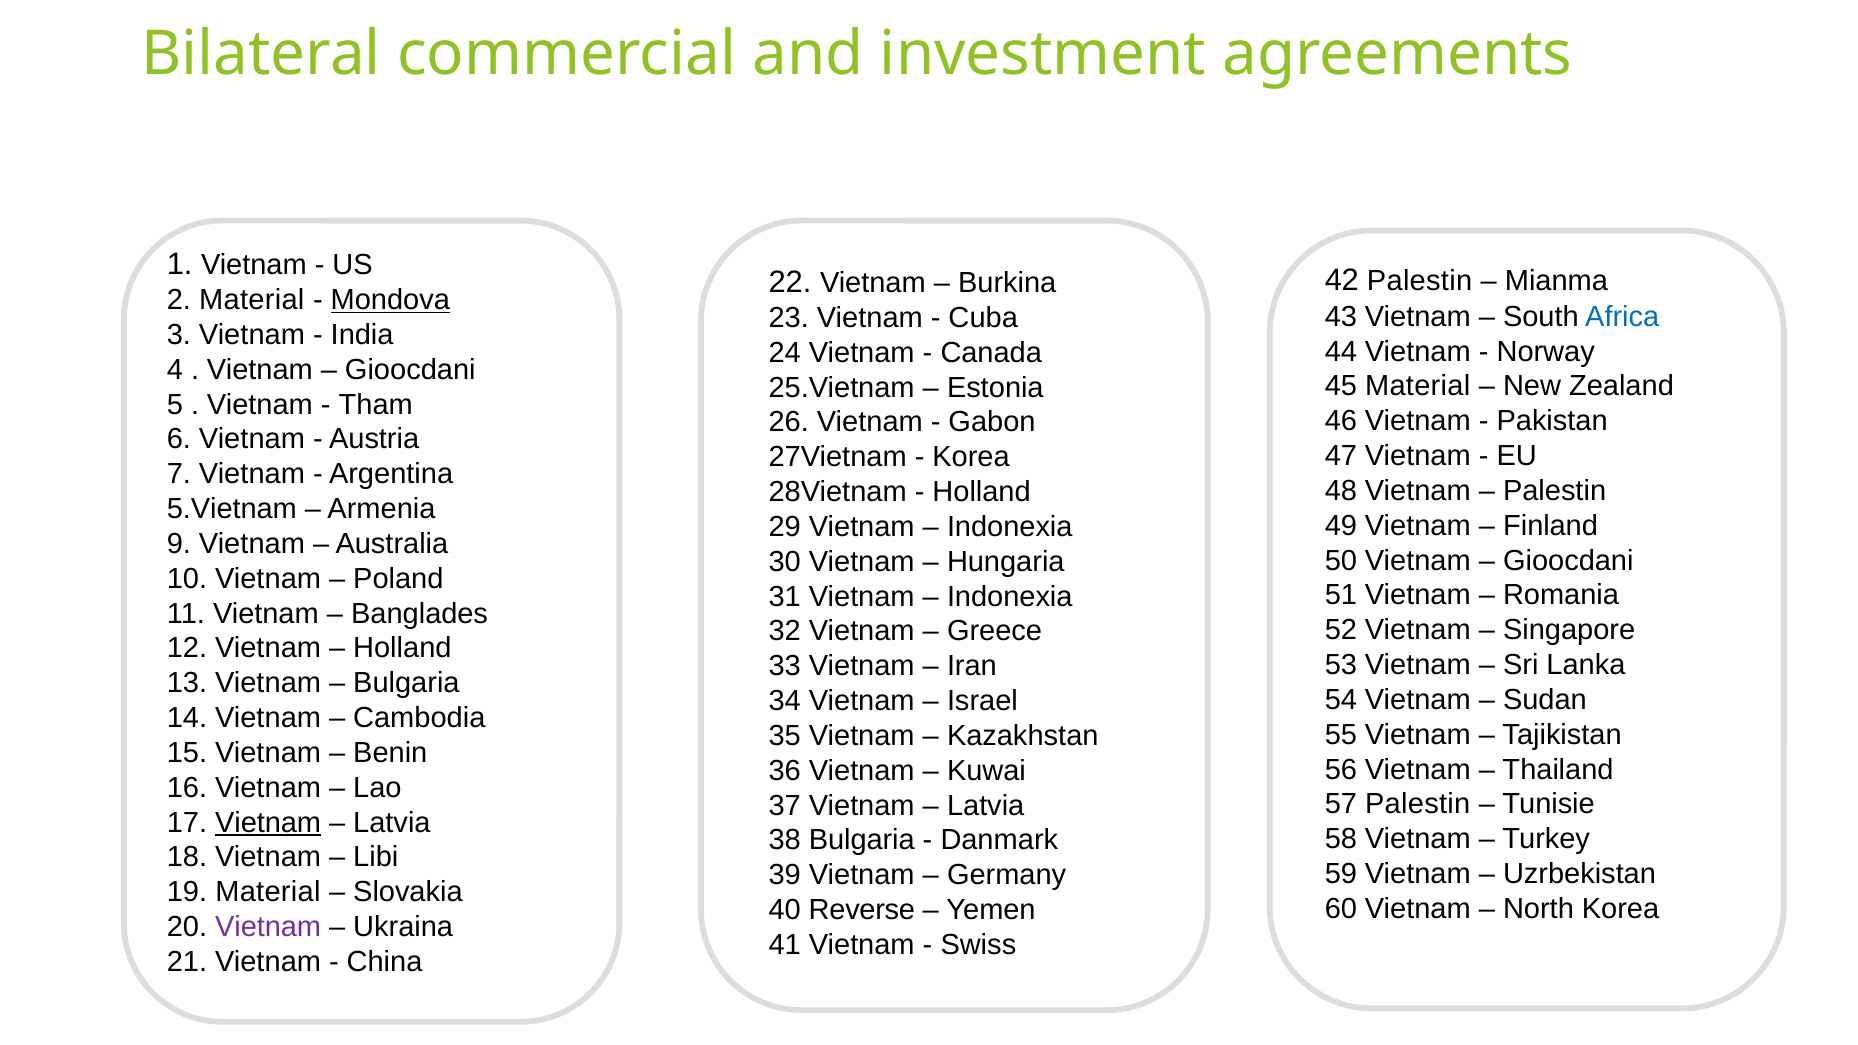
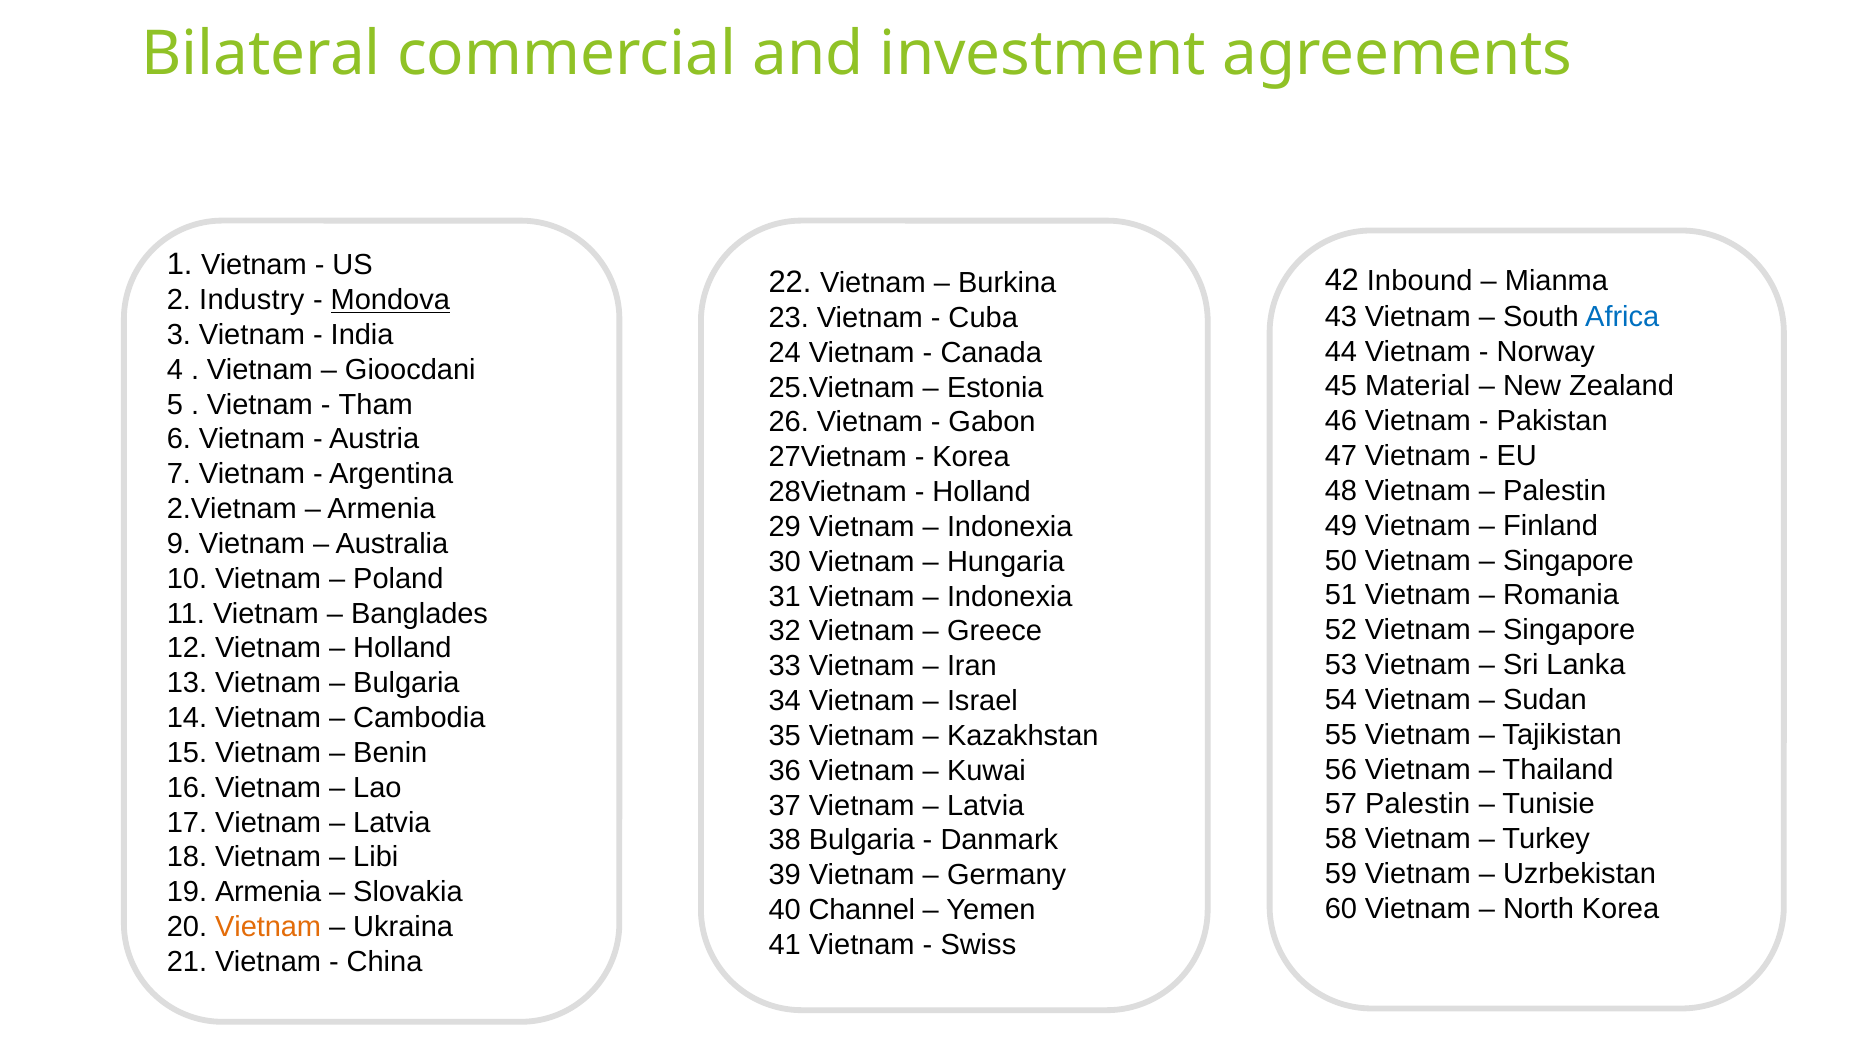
42 Palestin: Palestin -> Inbound (1420, 281)
2 Material: Material -> Industry (252, 300)
5.Vietnam: 5.Vietnam -> 2.Vietnam (232, 509)
Gioocdani: Gioocdani -> Singapore (1568, 560)
Vietnam underline: present -> none (268, 823)
19 Material: Material -> Armenia (268, 892)
Reverse: Reverse -> Channel (862, 910)
Vietnam colour: purple -> orange (268, 927)
